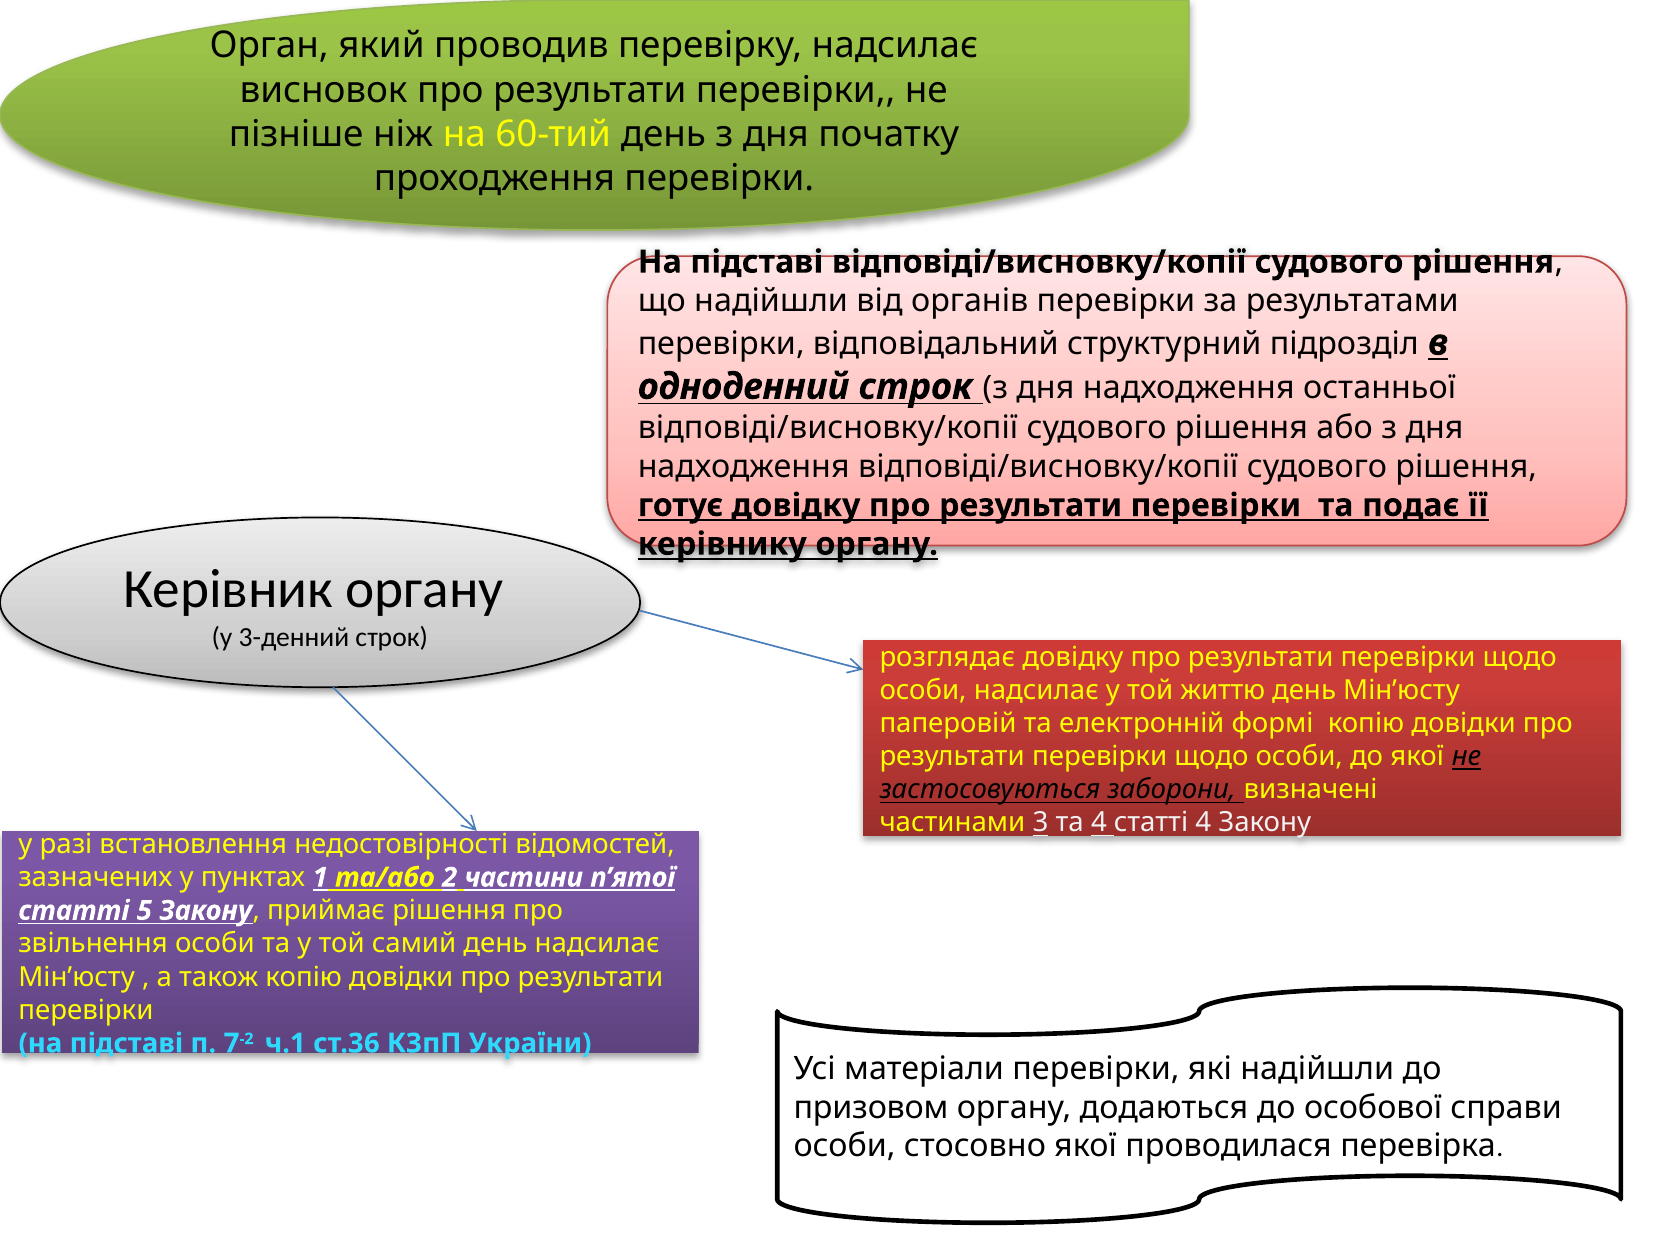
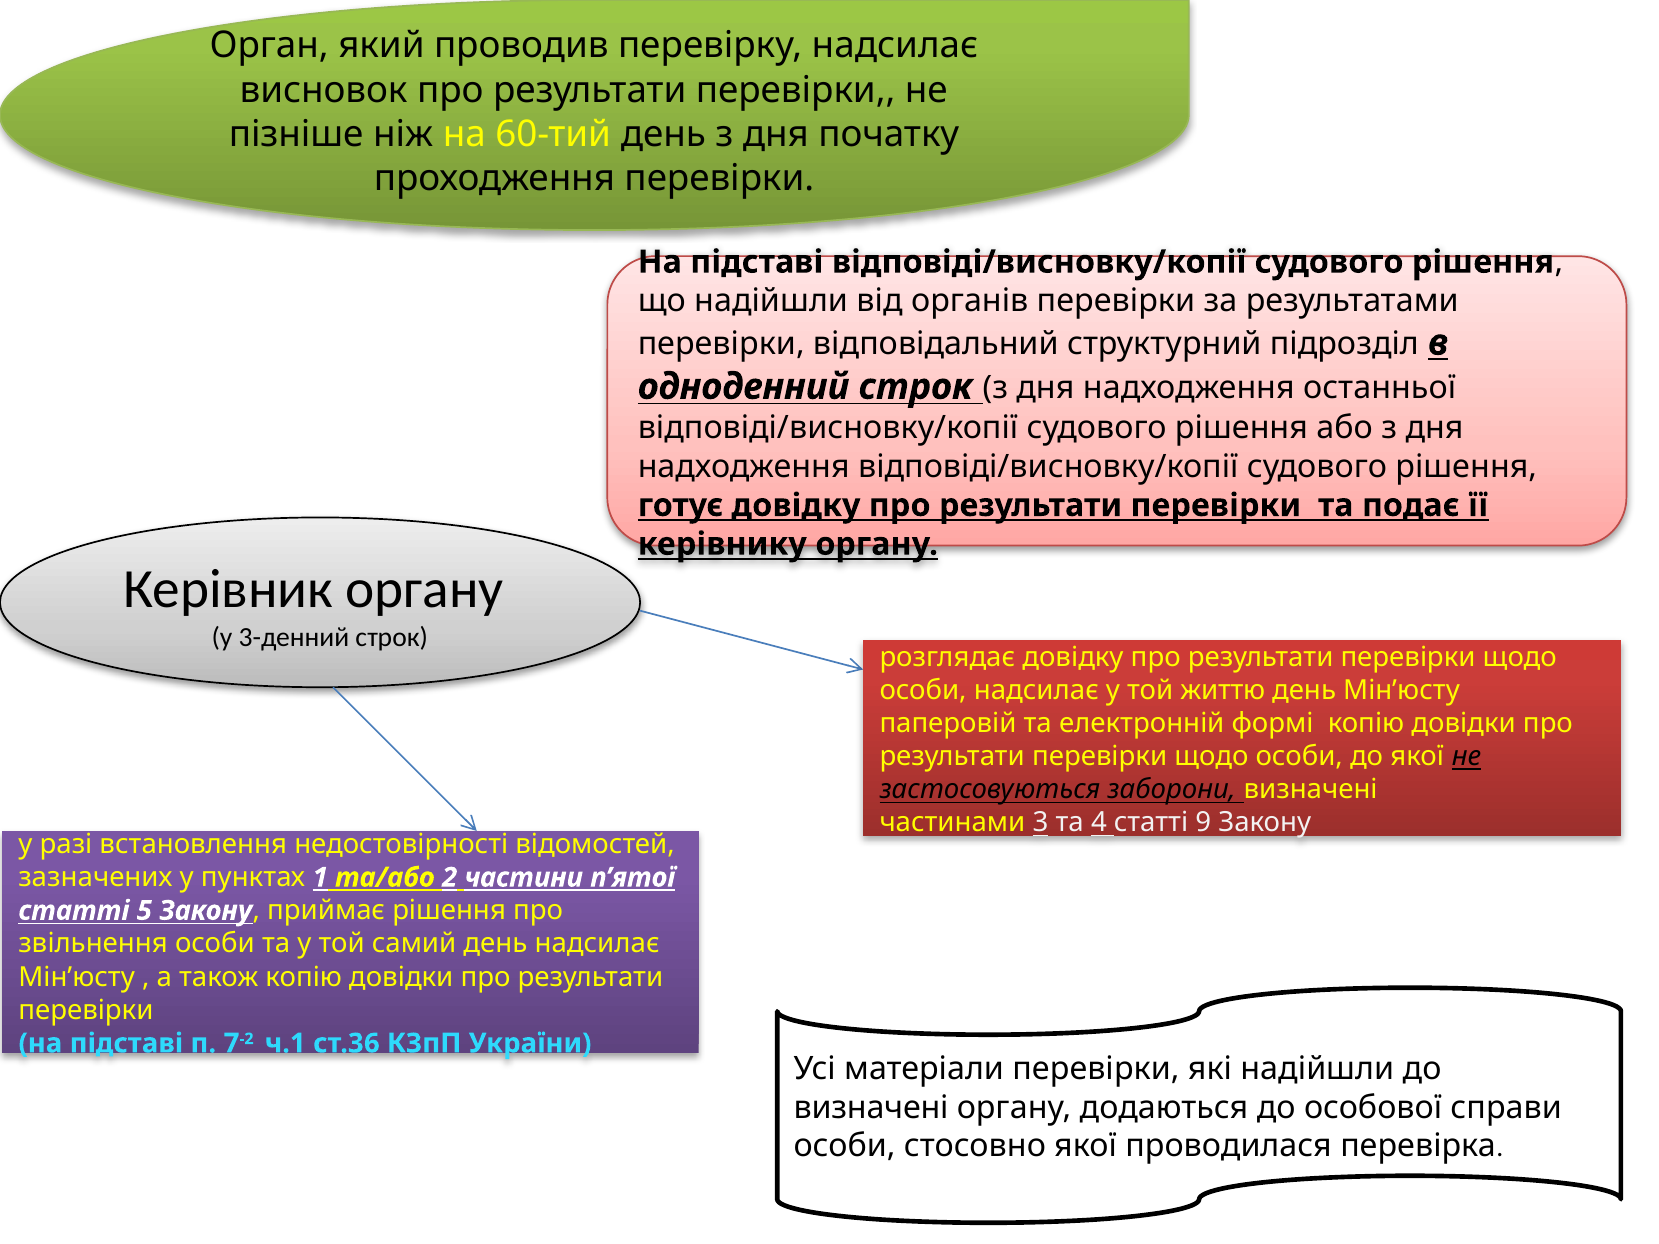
статті 4: 4 -> 9 (1203, 823)
призовом: призовом -> визначені (871, 1108)
